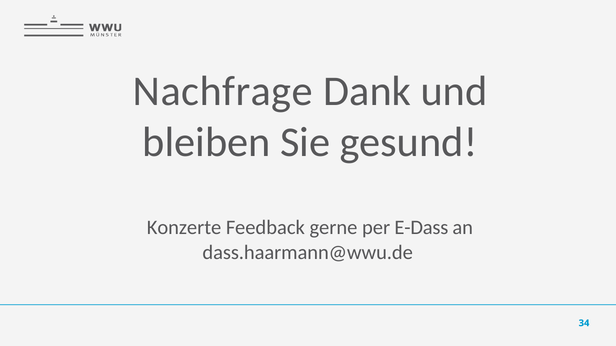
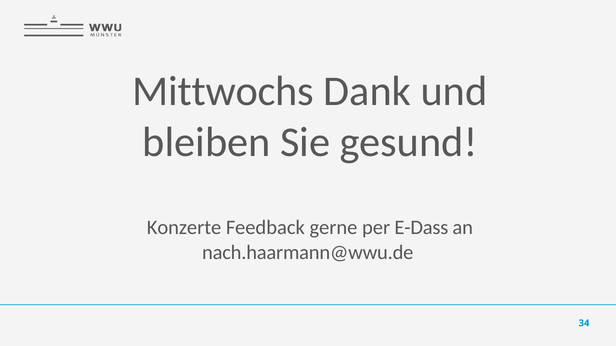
Nachfrage: Nachfrage -> Mittwochs (223, 92)
dass.haarmann@wwu.de: dass.haarmann@wwu.de -> nach.haarmann@wwu.de (308, 253)
